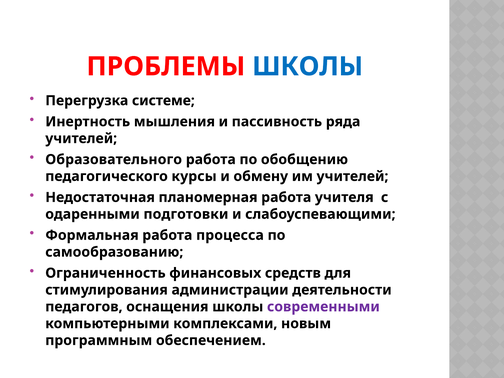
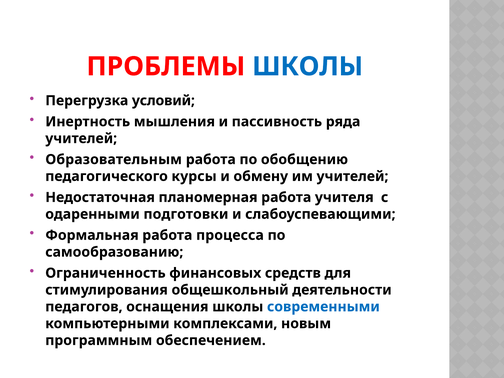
системе: системе -> условий (163, 101)
Образовательного: Образовательного -> Образовательным (114, 159)
администрации: администрации -> общешкольный (230, 290)
современными colour: purple -> blue (323, 307)
